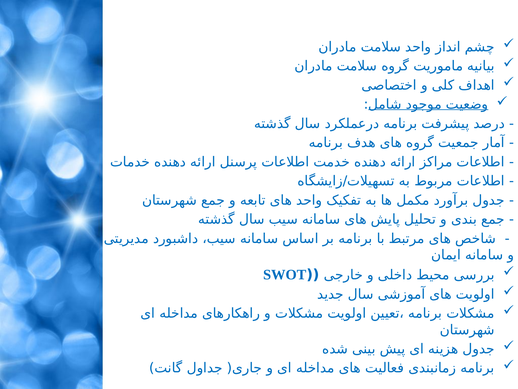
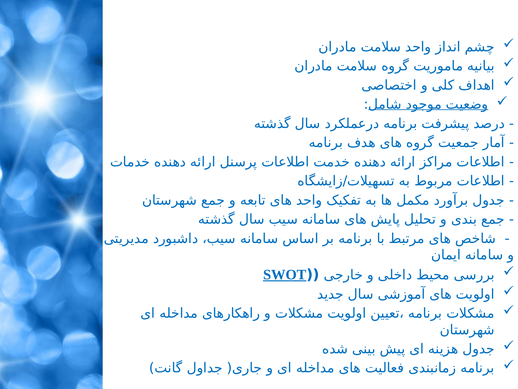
SWOT underline: none -> present (285, 274)
